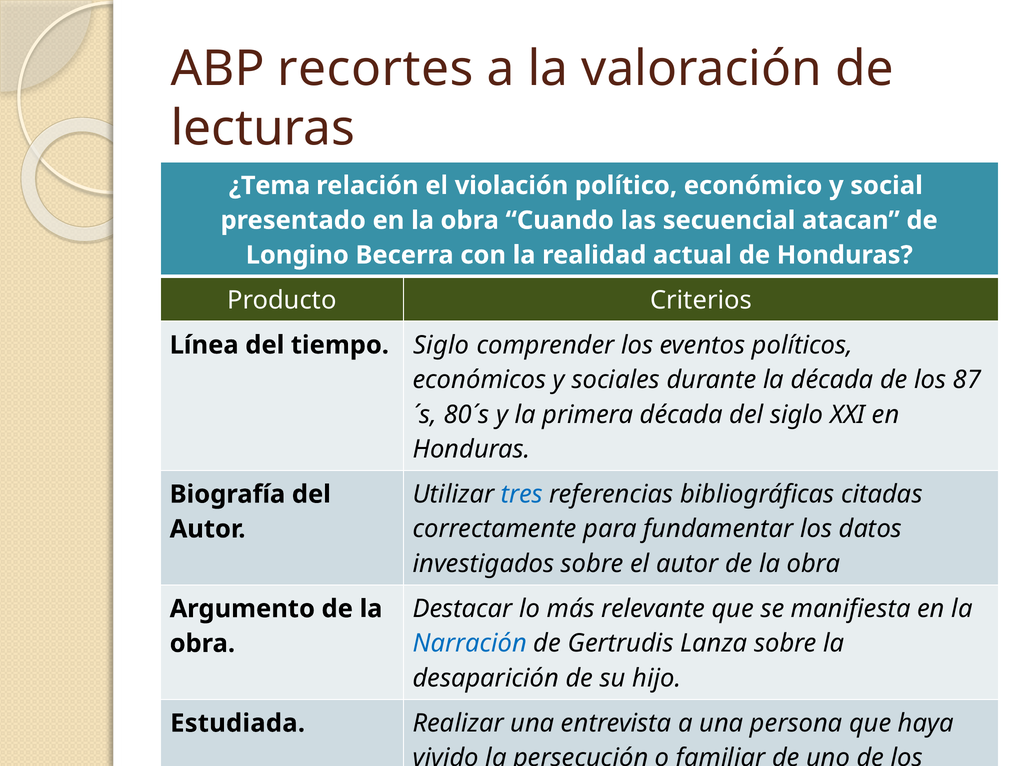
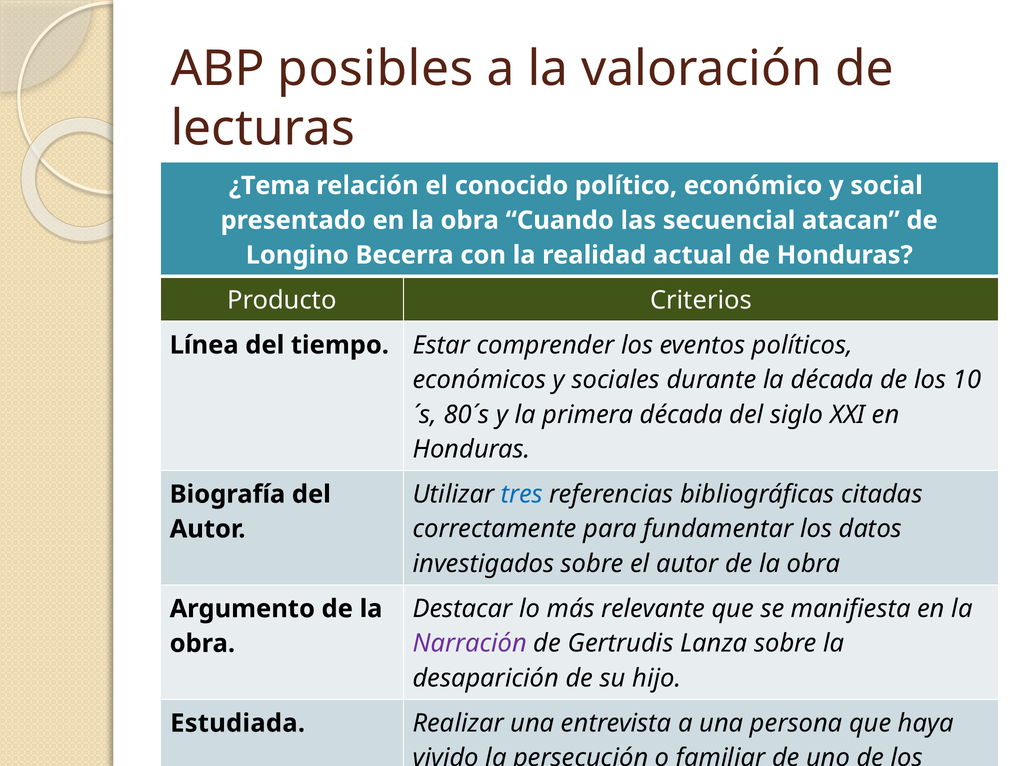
recortes: recortes -> posibles (375, 69)
violación: violación -> conocido (512, 186)
tiempo Siglo: Siglo -> Estar (441, 345)
87: 87 -> 10 (967, 380)
Narración colour: blue -> purple (470, 644)
